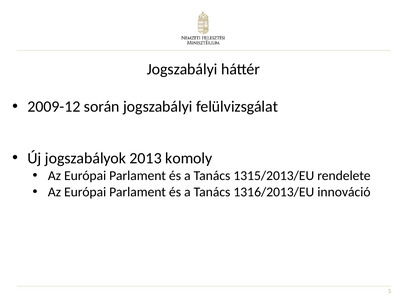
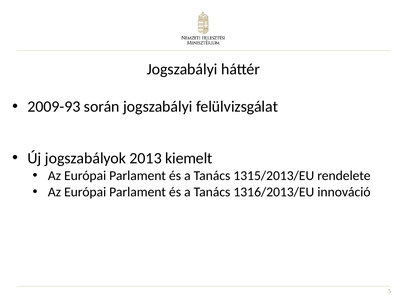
2009-12: 2009-12 -> 2009-93 (54, 107)
komoly: komoly -> kiemelt (189, 158)
